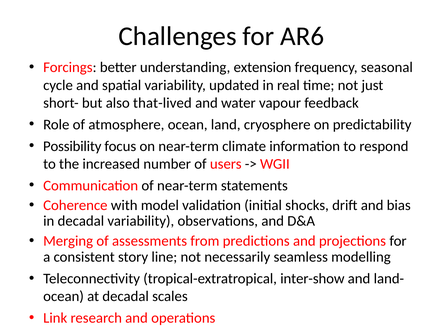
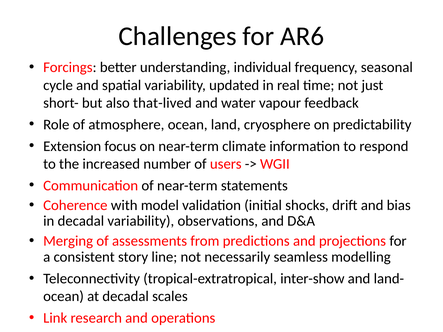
extension: extension -> individual (262, 67)
Possibility: Possibility -> Extension (72, 146)
